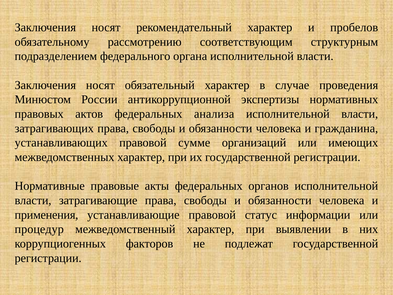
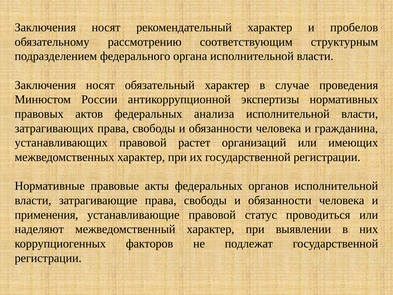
сумме: сумме -> растет (194, 143)
информации: информации -> проводиться (318, 215)
процедур: процедур -> наделяют (39, 229)
